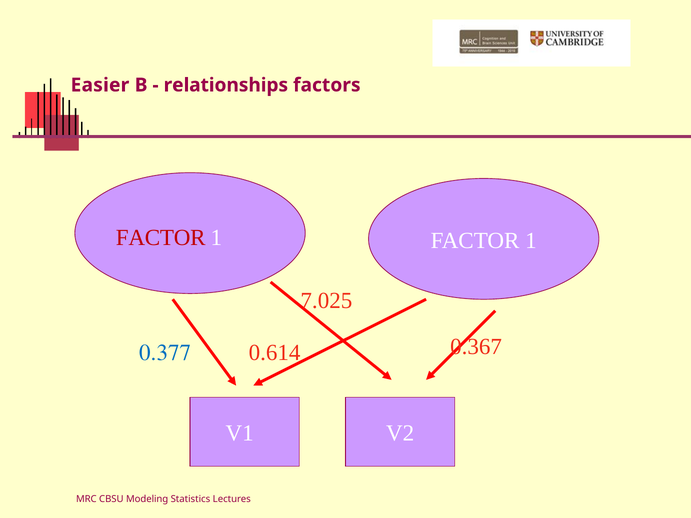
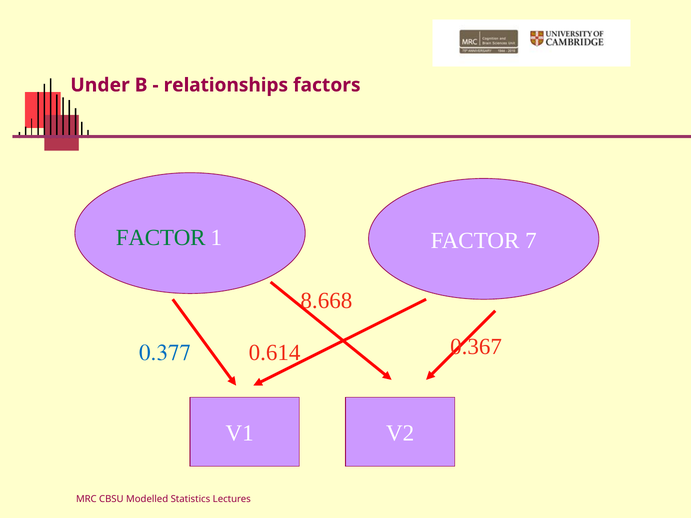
Easier: Easier -> Under (100, 85)
FACTOR colour: red -> green (161, 238)
1: 1 -> 7 (531, 241)
7.025: 7.025 -> 8.668 (326, 301)
Modeling: Modeling -> Modelled (147, 499)
